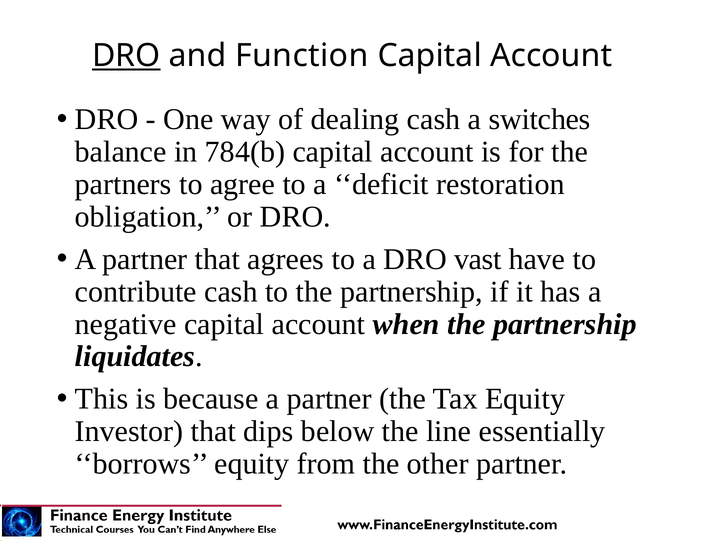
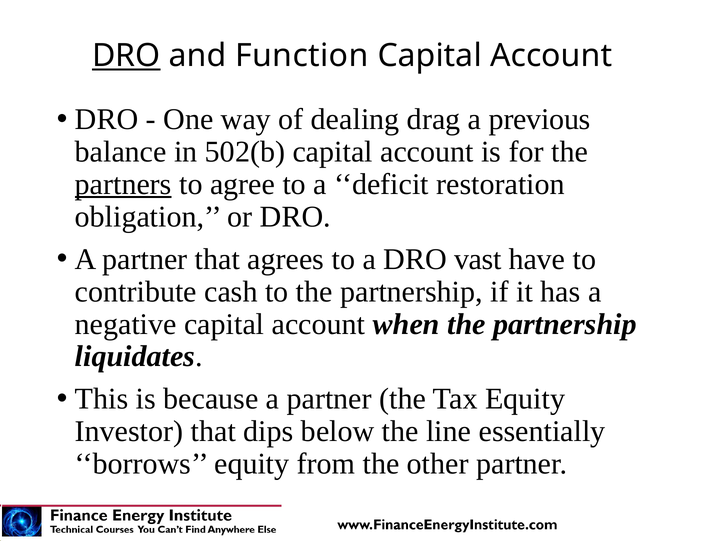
dealing cash: cash -> drag (434, 119)
switches: switches -> previous (540, 119)
784(b: 784(b -> 502(b (245, 152)
partners underline: none -> present (123, 184)
